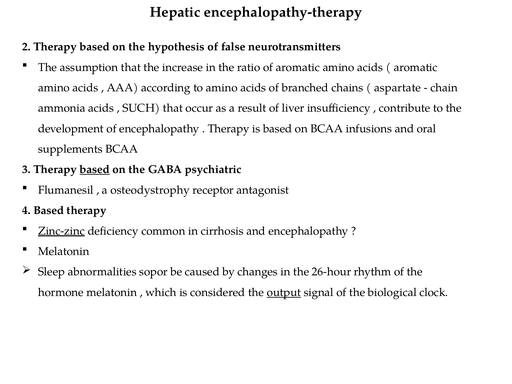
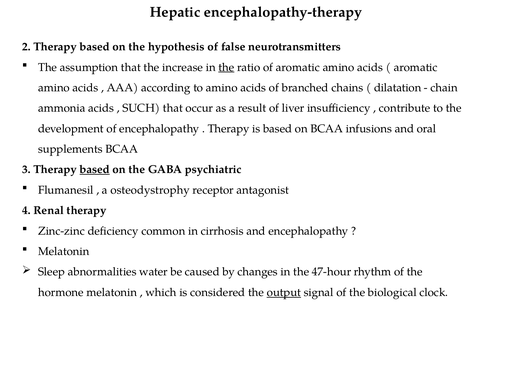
the underline: none -> present (226, 67)
aspartate: aspartate -> dilatation (398, 88)
4 Based: Based -> Renal (49, 210)
Zinc-zinc underline: present -> none (61, 231)
sopor: sopor -> water (154, 272)
26-hour: 26-hour -> 47-hour (332, 272)
